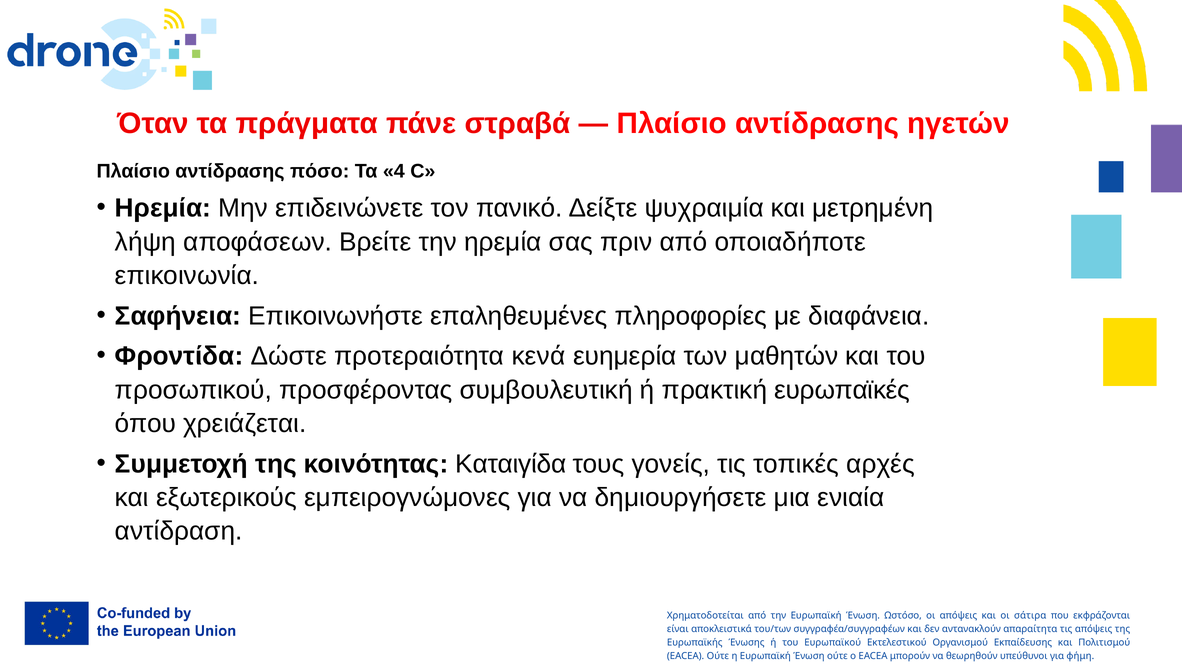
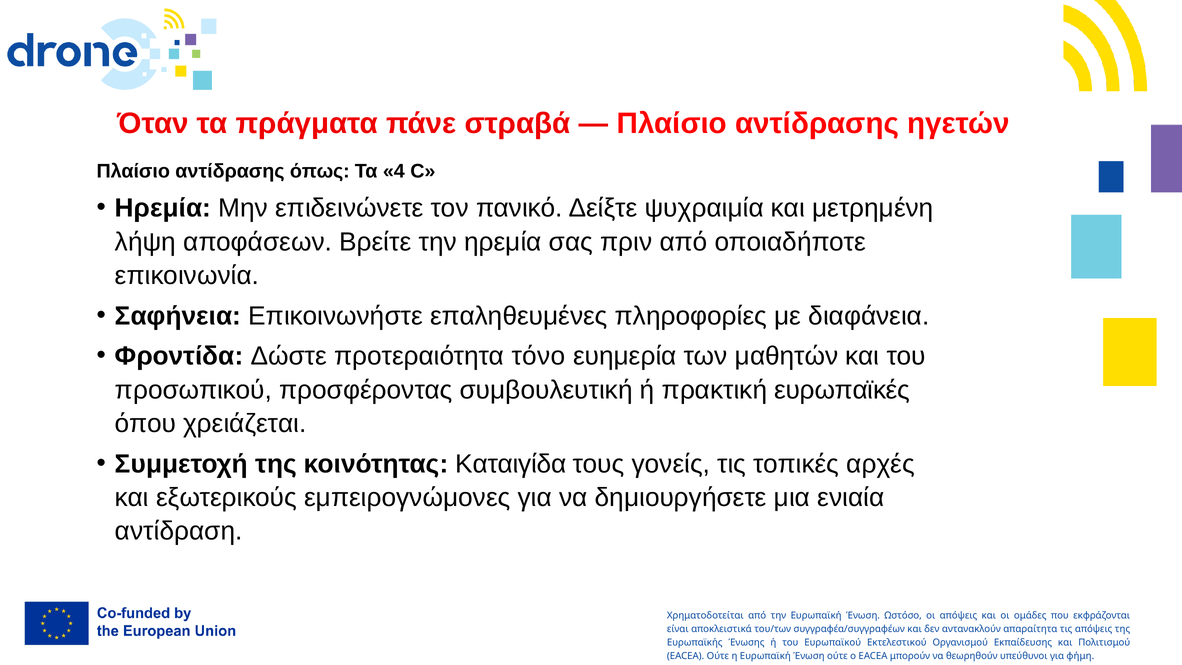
πόσο: πόσο -> όπως (320, 171)
κενά: κενά -> τόνο (539, 356)
σάτιρα: σάτιρα -> ομάδες (1030, 615)
